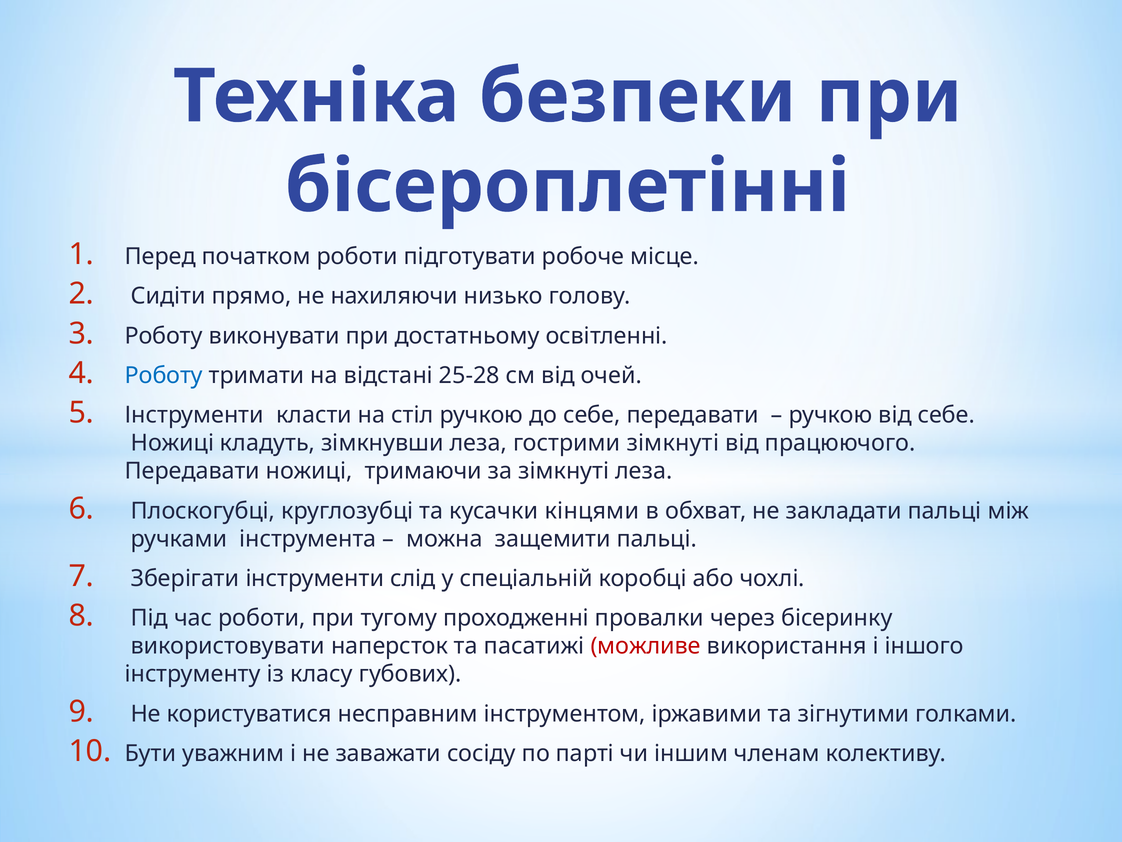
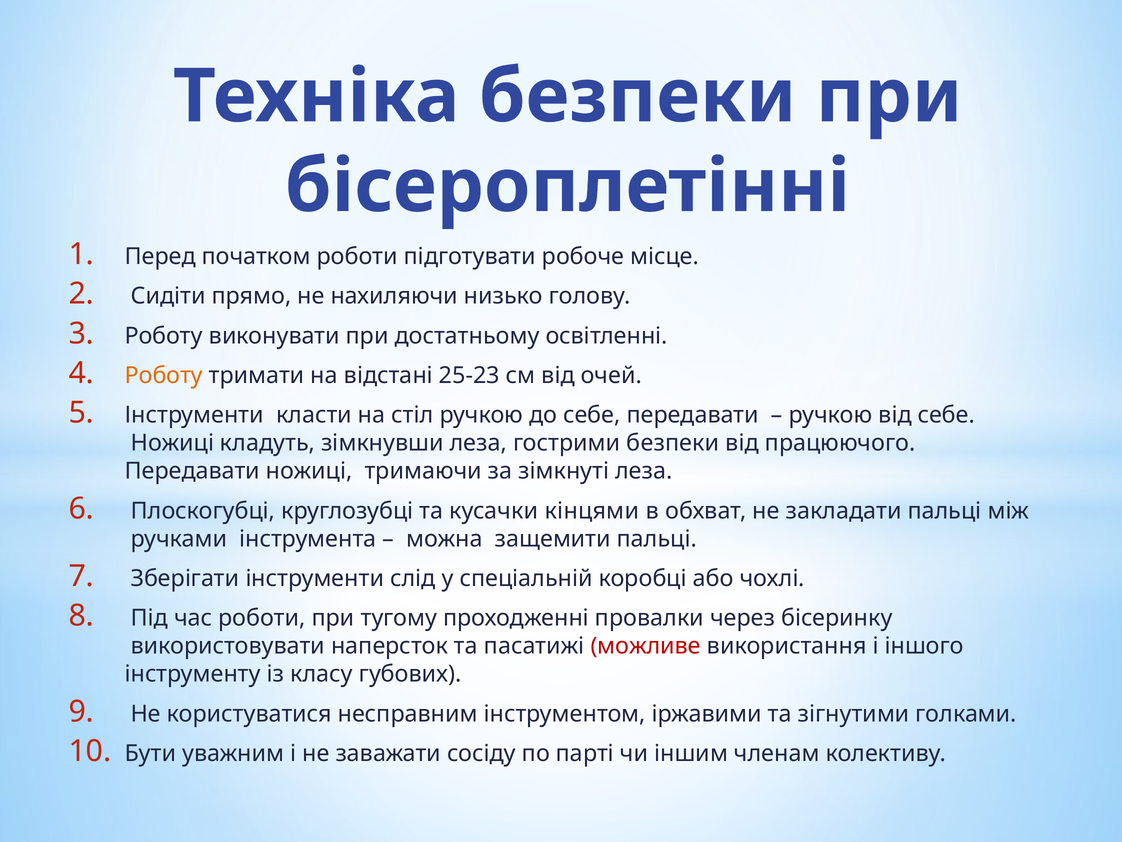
Роботу colour: blue -> orange (164, 375)
25-28: 25-28 -> 25-23 (469, 375)
гострими зімкнуті: зімкнуті -> безпеки (673, 443)
